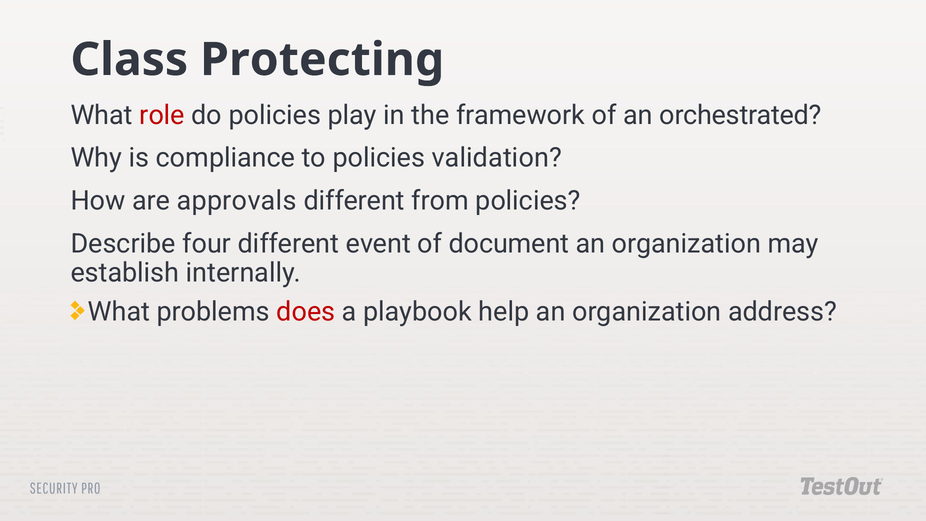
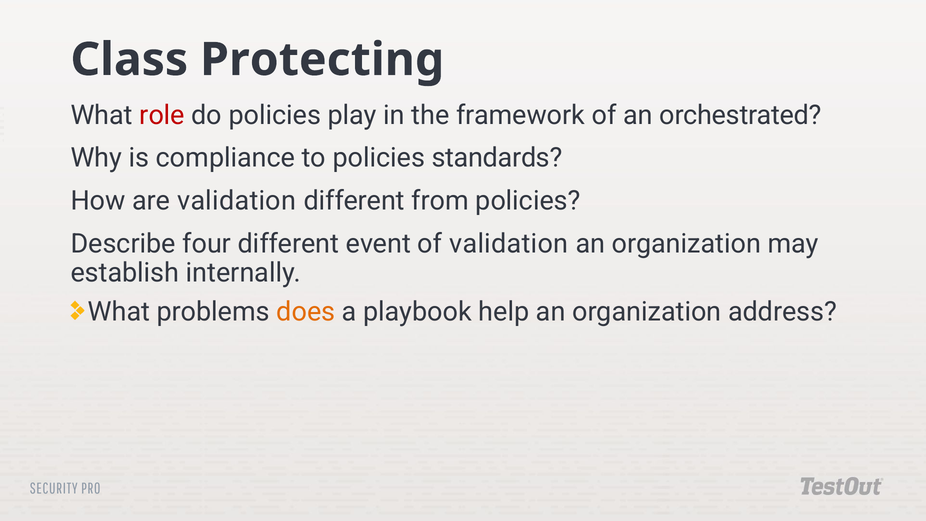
validation: validation -> standards (497, 158)
are approvals: approvals -> validation (237, 201)
of document: document -> validation (509, 244)
does colour: red -> orange (306, 312)
